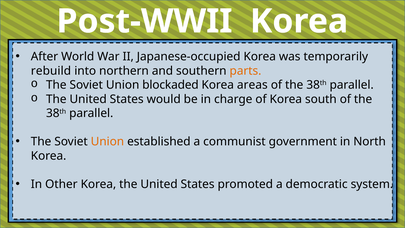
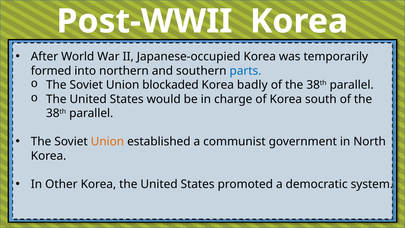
rebuild: rebuild -> formed (51, 71)
parts colour: orange -> blue (245, 71)
areas: areas -> badly (252, 85)
